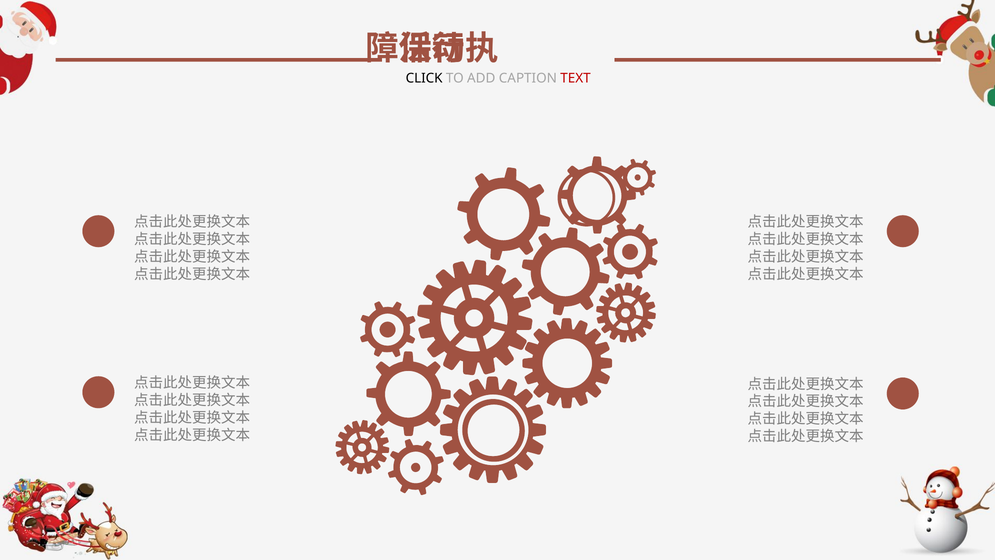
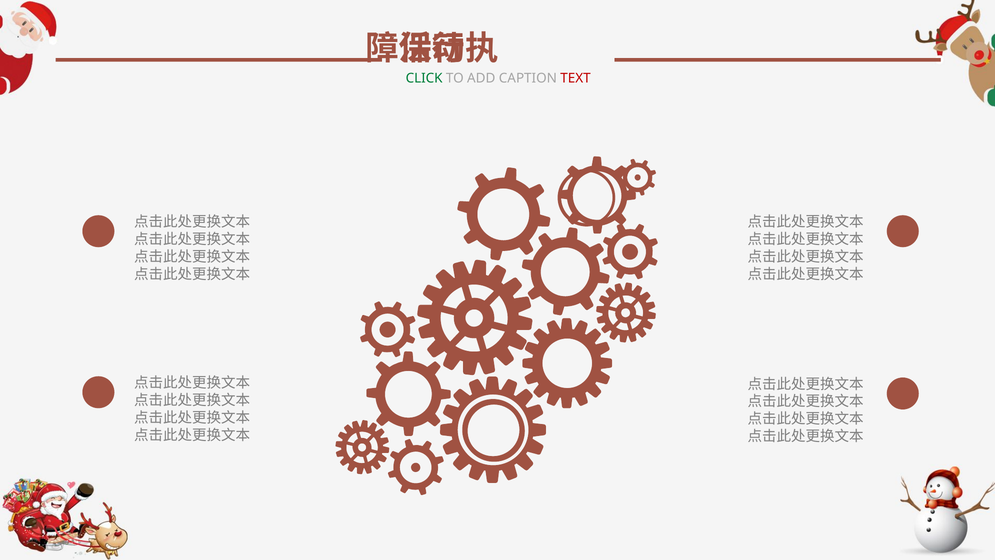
CLICK colour: black -> green (424, 78)
